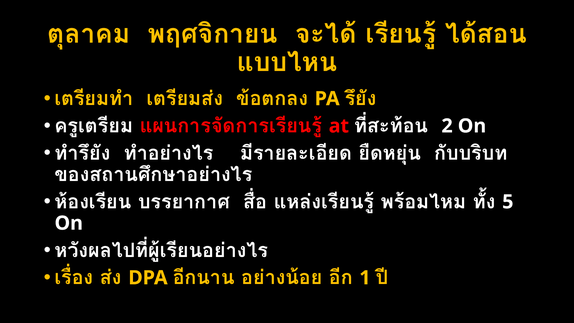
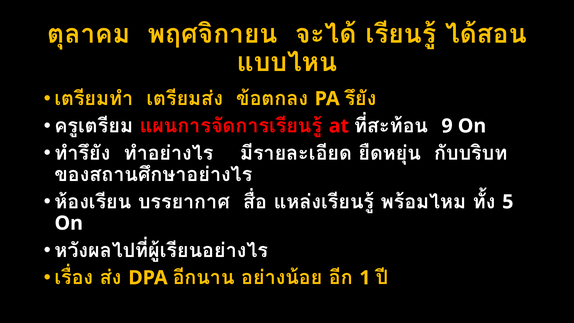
2: 2 -> 9 (447, 126)
